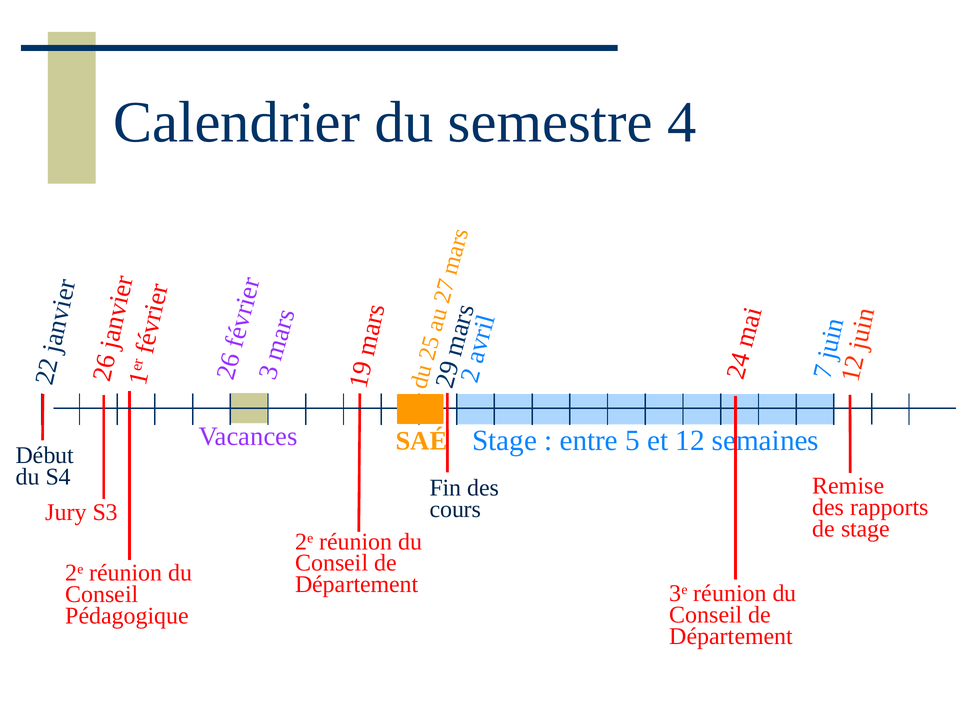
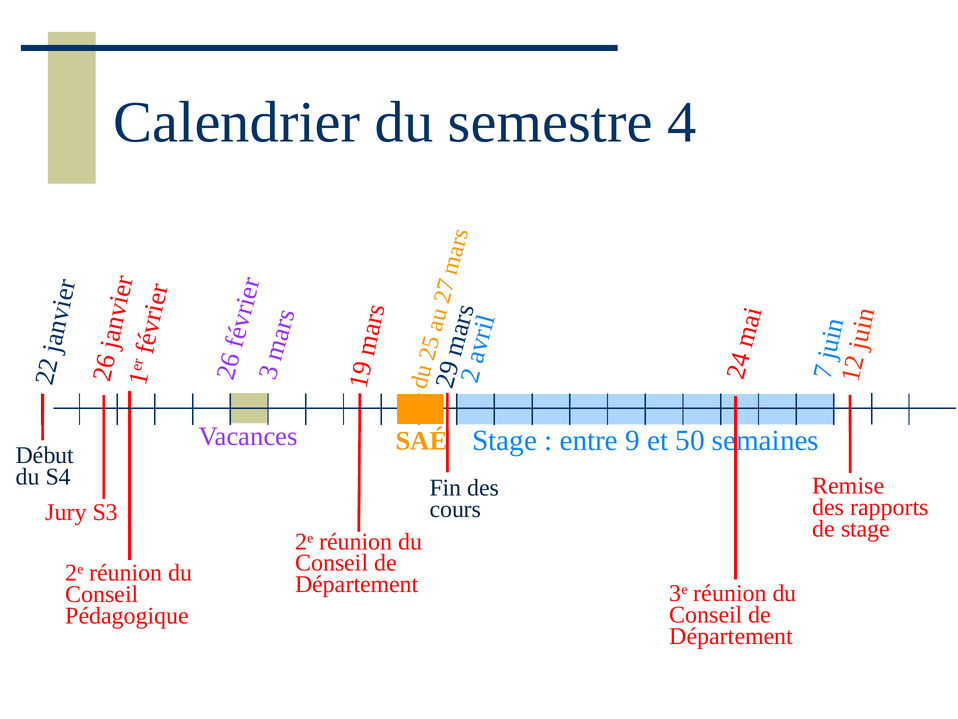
entre 5: 5 -> 9 (633, 440)
12: 12 -> 50 (690, 440)
